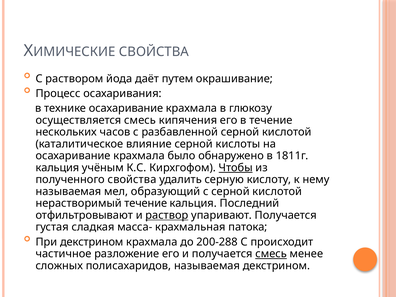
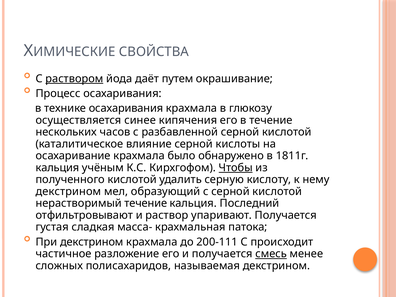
раствором underline: none -> present (74, 79)
технике осахаривание: осахаривание -> осахаривания (126, 108)
осуществляется смесь: смесь -> синее (140, 120)
полученного свойства: свойства -> кислотой (132, 180)
называемая: называемая -> декстрином (68, 191)
раствор underline: present -> none (167, 215)
200-288: 200-288 -> 200-111 (217, 242)
